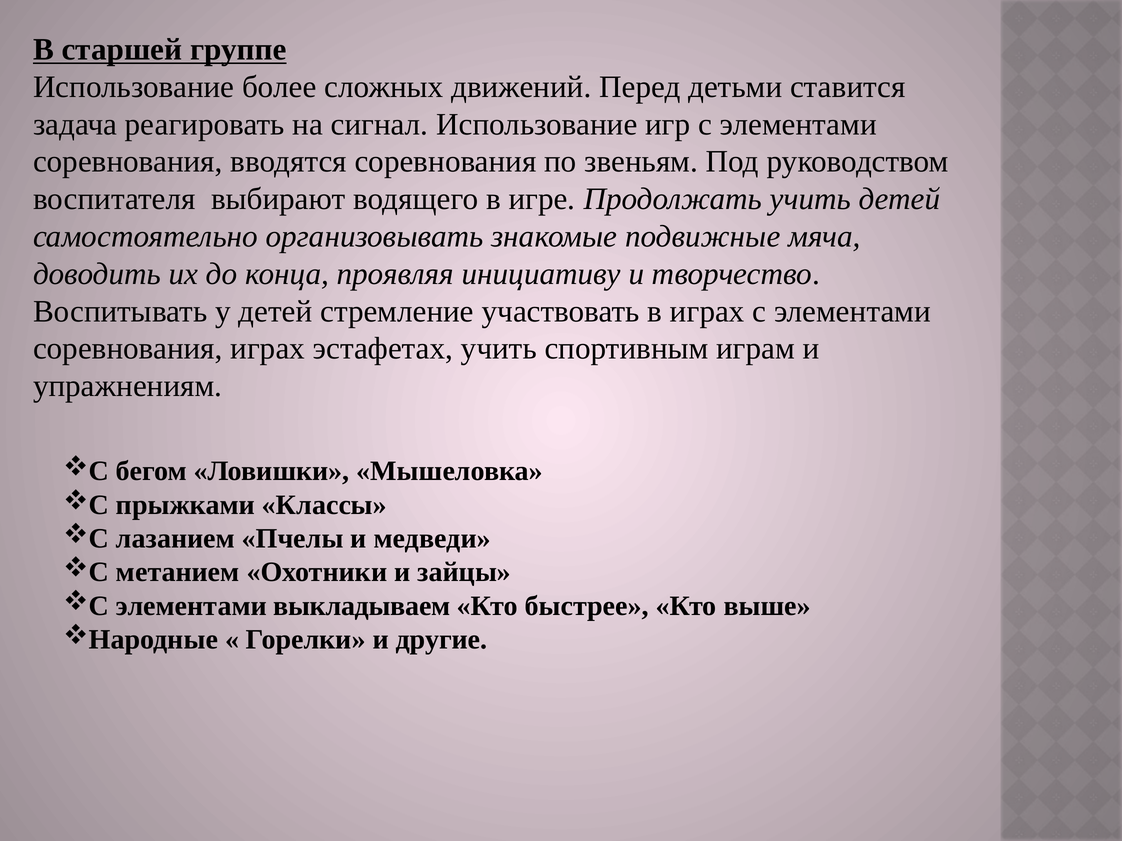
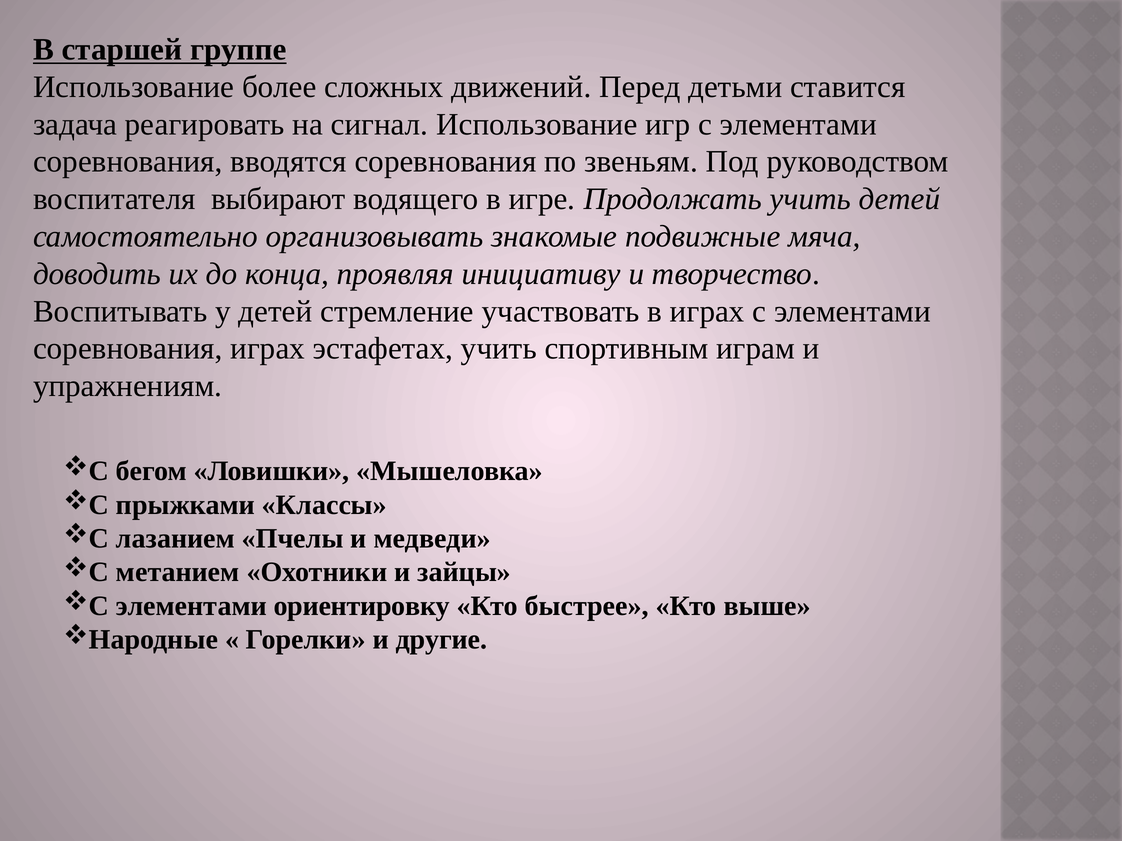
выкладываем: выкладываем -> ориентировку (362, 606)
